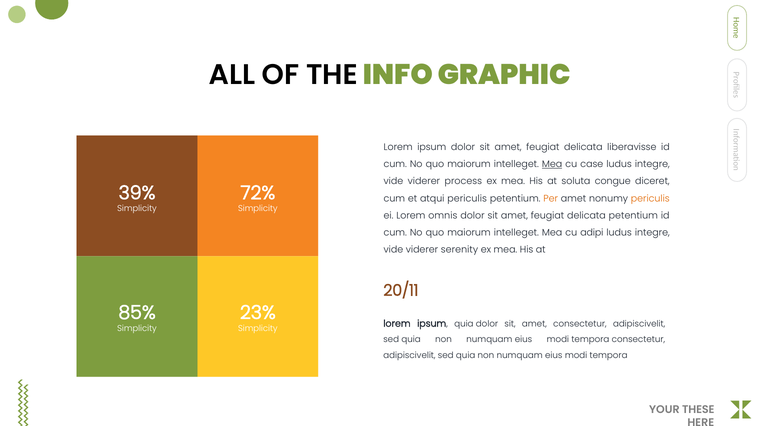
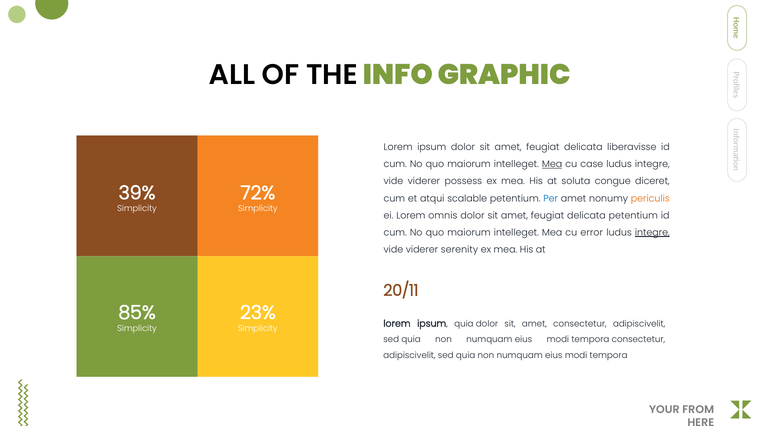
process: process -> possess (463, 182)
atqui periculis: periculis -> scalable (467, 199)
Per colour: orange -> blue (551, 199)
adipi: adipi -> error (592, 233)
integre underline: none -> present (652, 233)
THESE: THESE -> FROM (698, 410)
